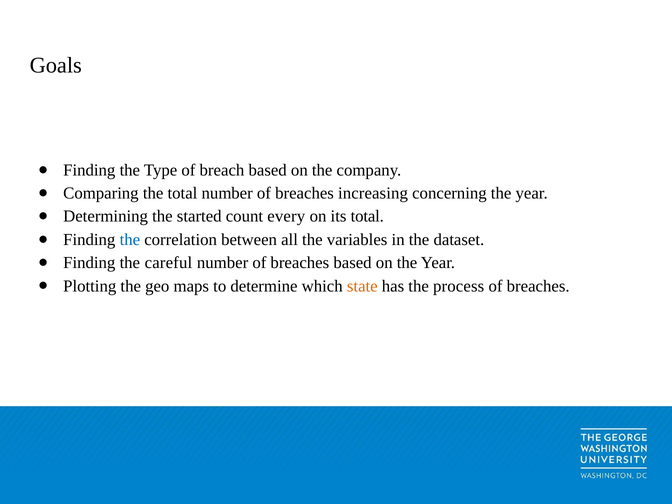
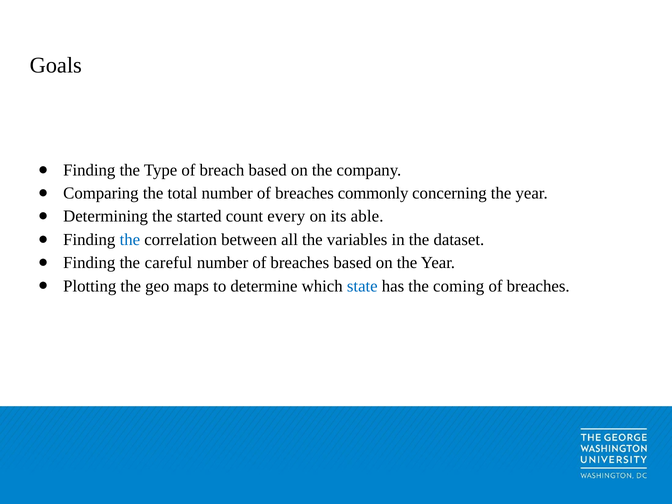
increasing: increasing -> commonly (373, 193)
its total: total -> able (367, 216)
state colour: orange -> blue (362, 286)
process: process -> coming (459, 286)
